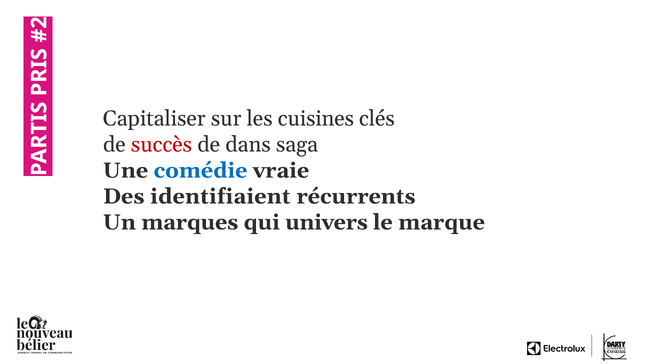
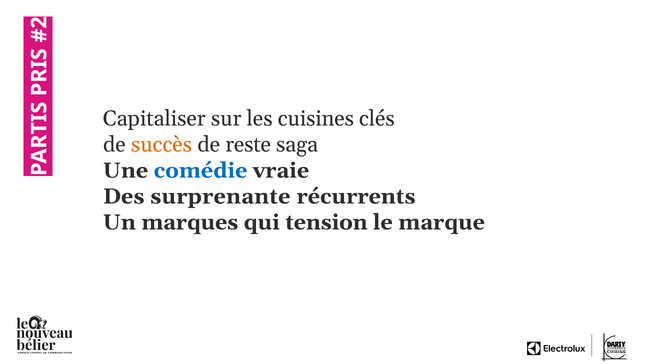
succès colour: red -> orange (162, 145)
dans: dans -> reste (248, 145)
identifiaient: identifiaient -> surprenante (220, 196)
univers: univers -> tension (326, 222)
